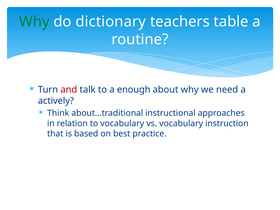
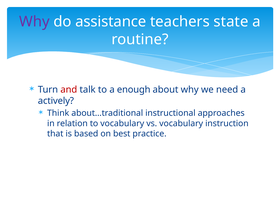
Why colour: green -> purple (34, 22)
dictionary: dictionary -> assistance (111, 22)
table: table -> state (231, 22)
